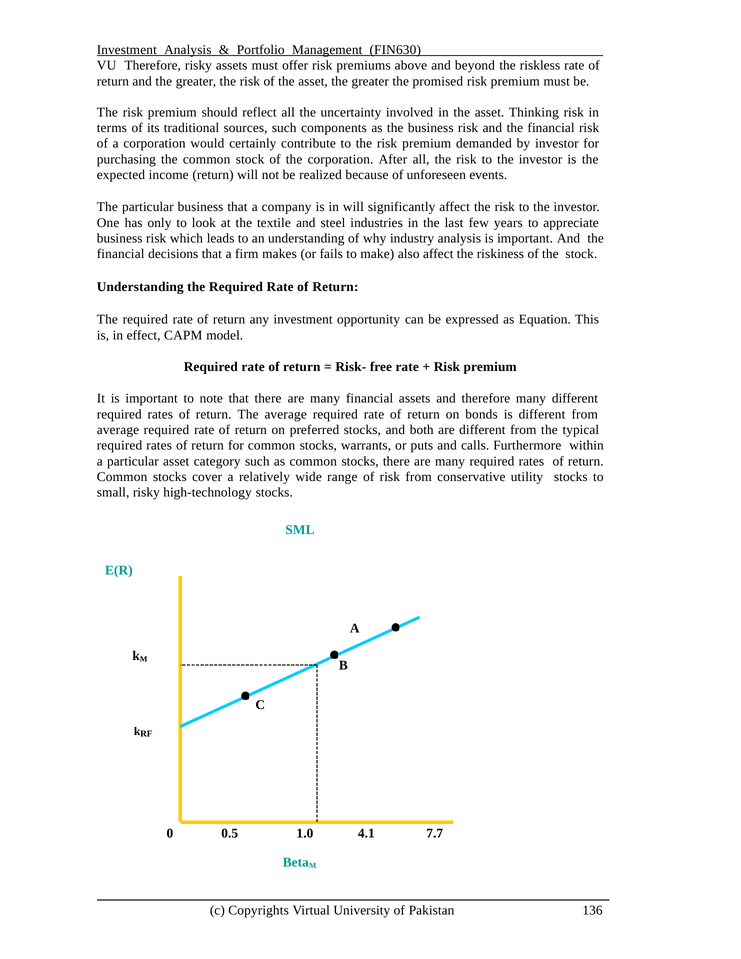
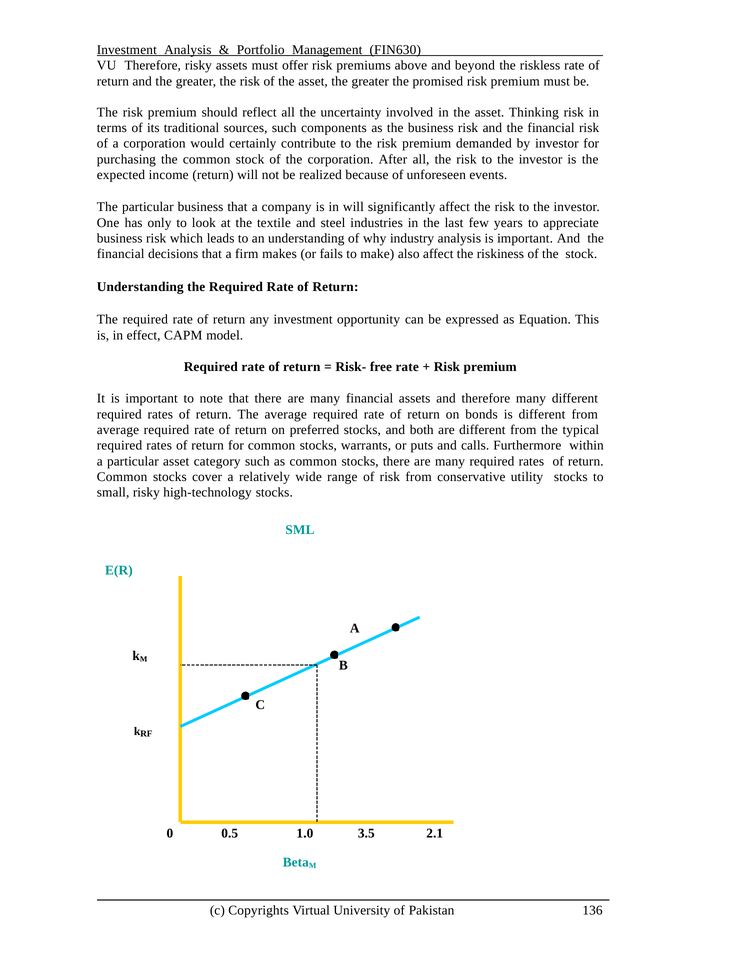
4.1: 4.1 -> 3.5 (366, 833)
7.7: 7.7 -> 2.1 (435, 833)
